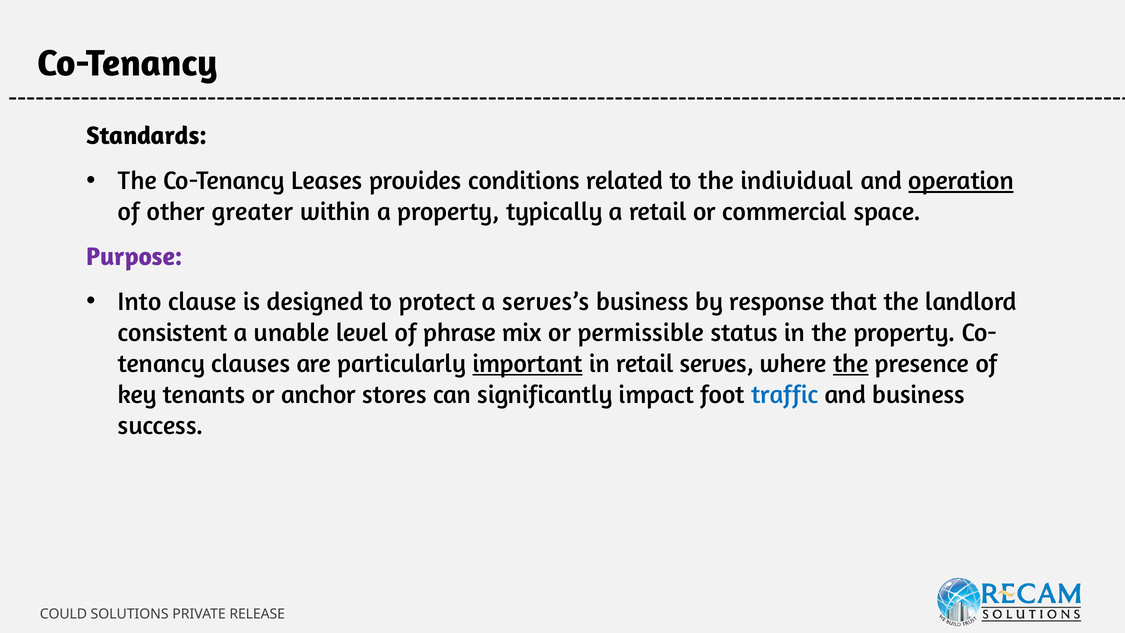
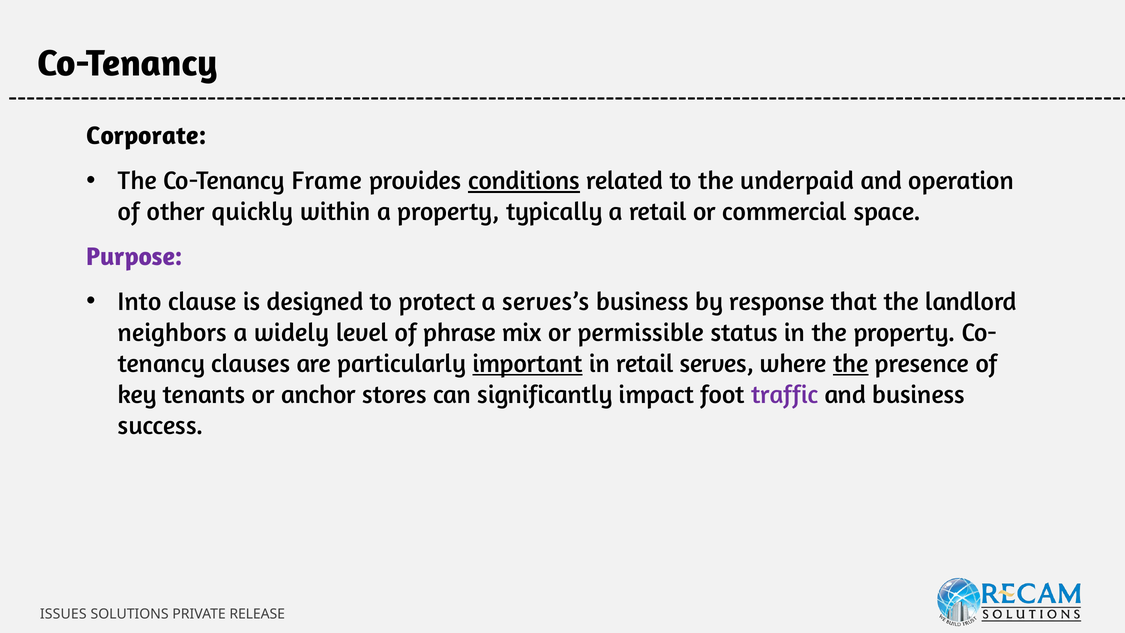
Standards: Standards -> Corporate (146, 136)
Leases: Leases -> Frame (327, 181)
conditions underline: none -> present (524, 181)
individual: individual -> underpaid (797, 181)
operation underline: present -> none (961, 181)
greater: greater -> quickly (253, 212)
consistent: consistent -> neighbors (173, 333)
unable: unable -> widely (292, 333)
traffic colour: blue -> purple (785, 394)
COULD: COULD -> ISSUES (63, 614)
